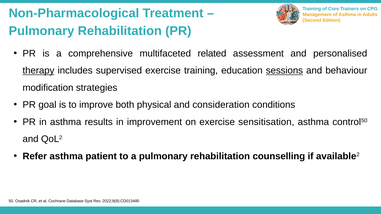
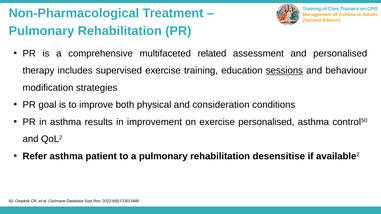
therapy underline: present -> none (38, 71)
exercise sensitisation: sensitisation -> personalised (266, 122)
counselling: counselling -> desensitise (279, 156)
